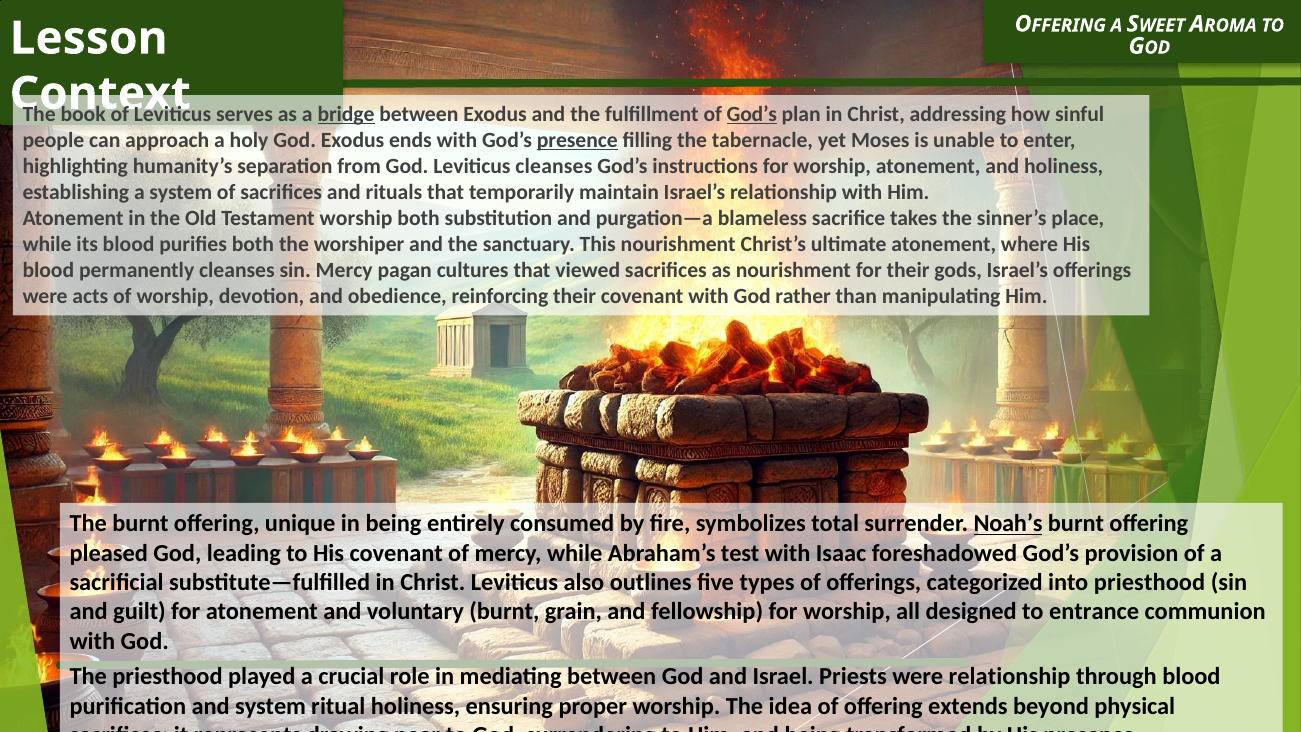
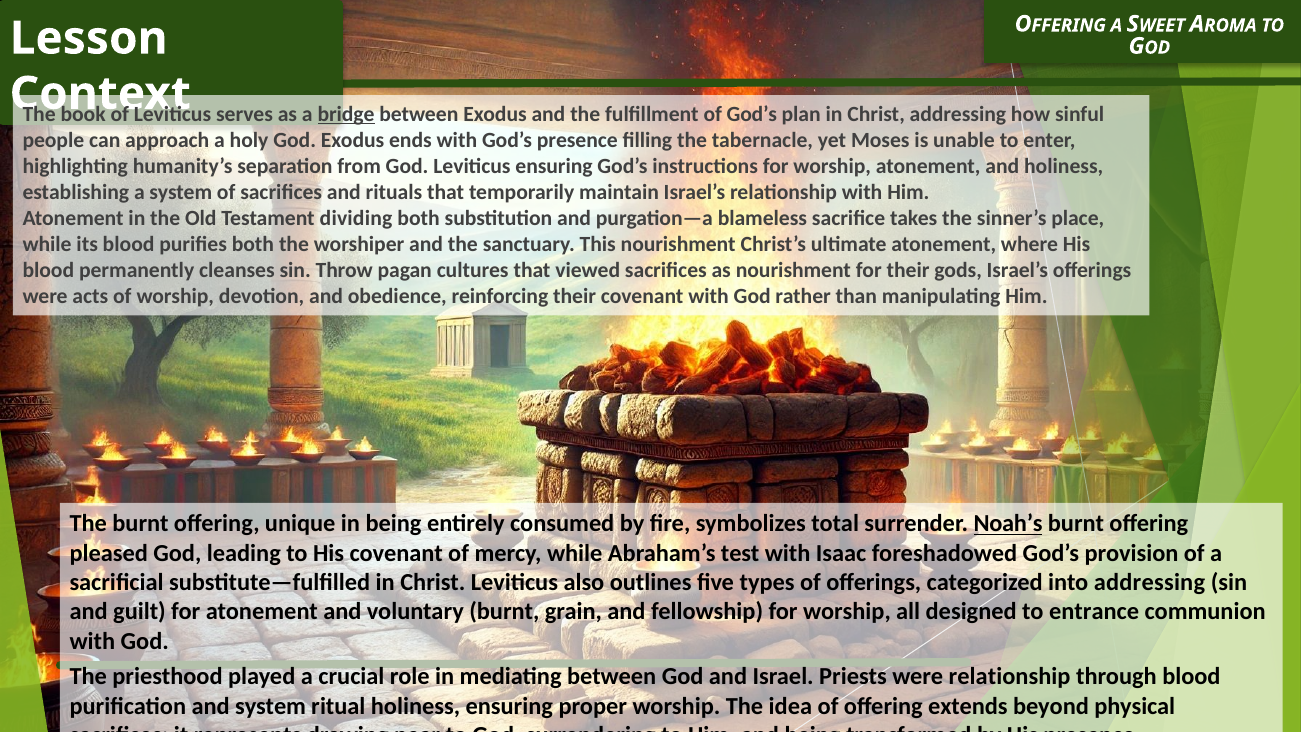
God’s underline: present -> none (752, 114)
presence underline: present -> none (577, 140)
Leviticus cleanses: cleanses -> ensuring (554, 166)
Testament worship: worship -> dividing (356, 218)
sin Mercy: Mercy -> Throw (344, 271)
into priesthood: priesthood -> addressing (1149, 582)
